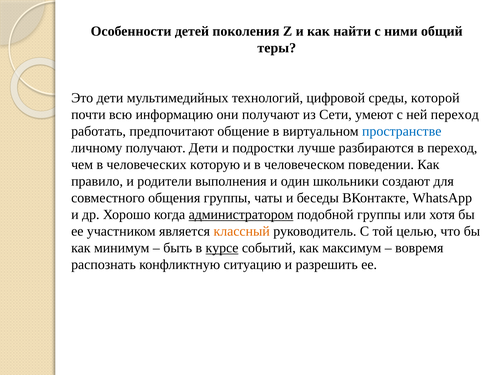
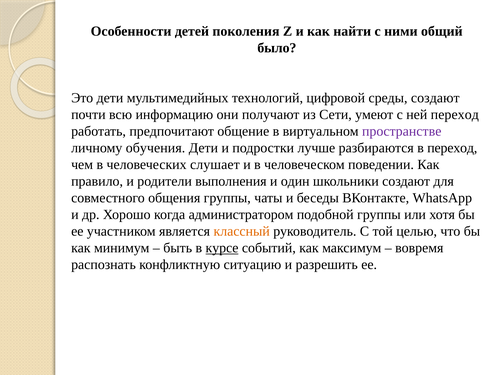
теры: теры -> было (277, 48)
среды которой: которой -> создают (435, 98)
пространстве colour: blue -> purple (402, 131)
личному получают: получают -> обучения (156, 148)
которую: которую -> слушает (215, 164)
администратором underline: present -> none (241, 214)
